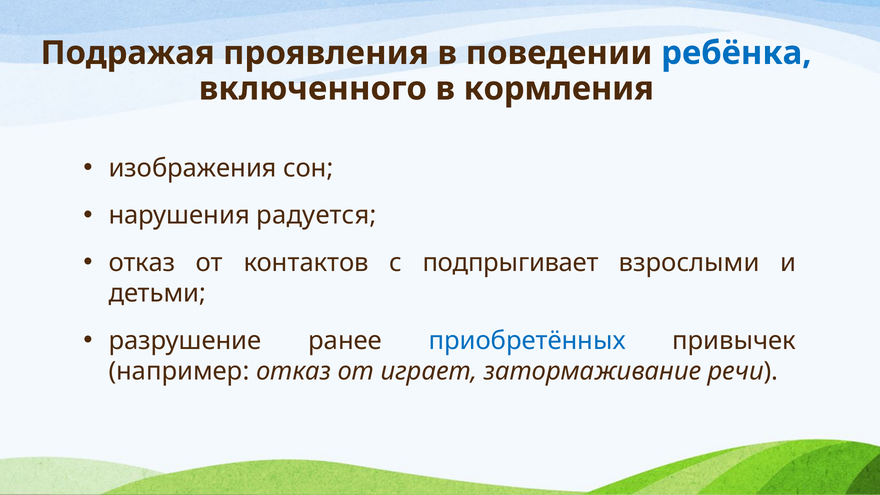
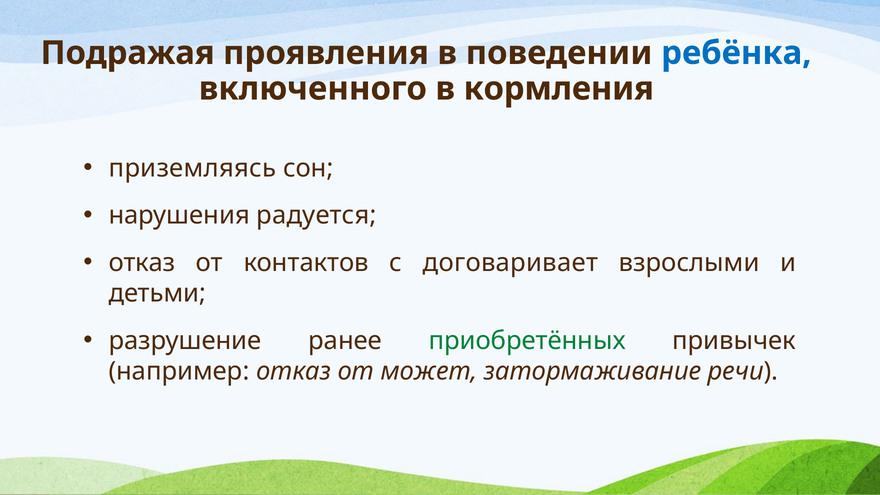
изображения: изображения -> приземляясь (193, 168)
подпрыгивает: подпрыгивает -> договаривает (510, 263)
приобретённых colour: blue -> green (527, 341)
играет: играет -> может (429, 371)
